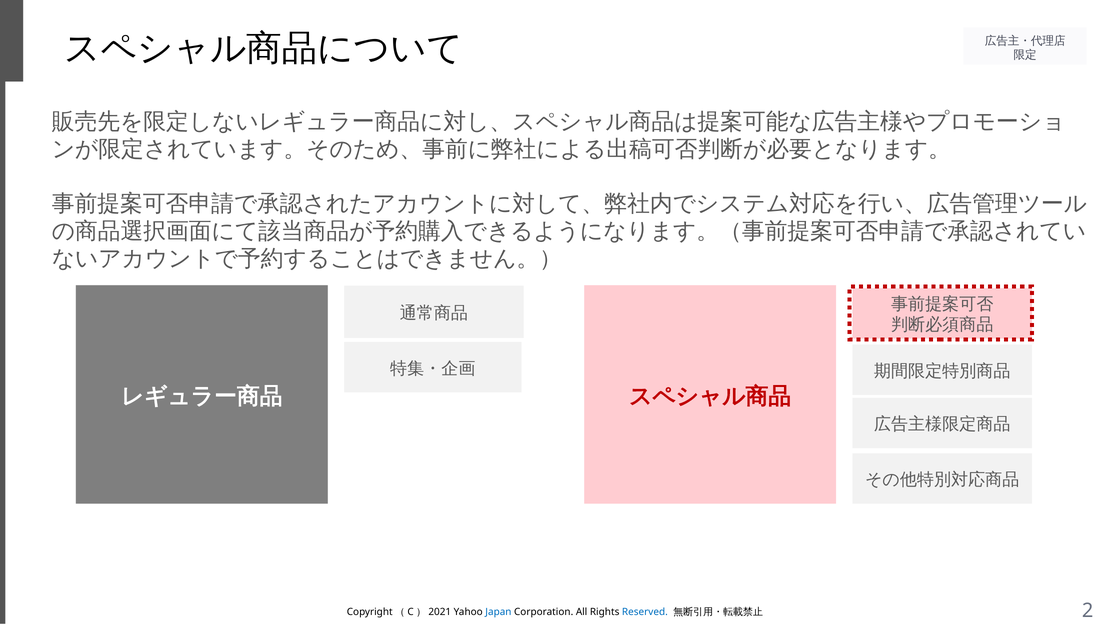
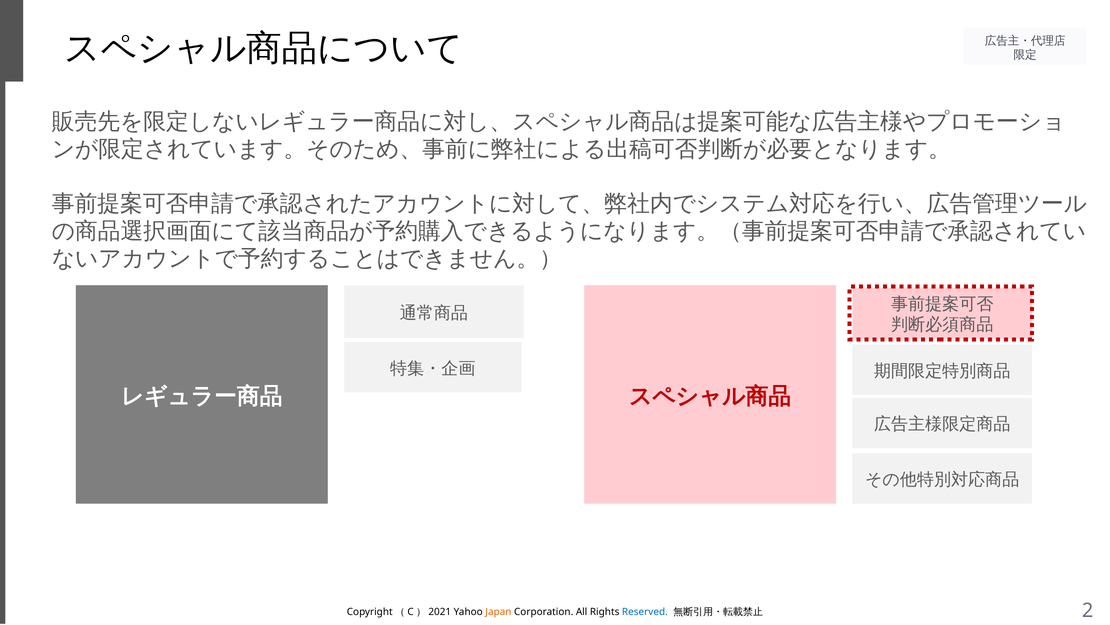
Japan colour: blue -> orange (498, 611)
